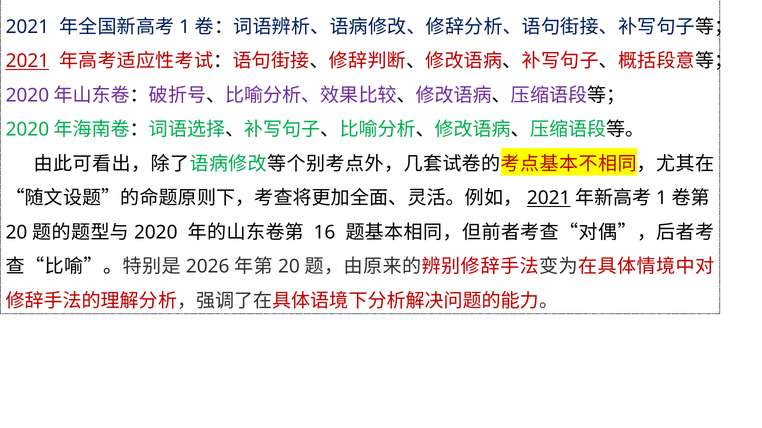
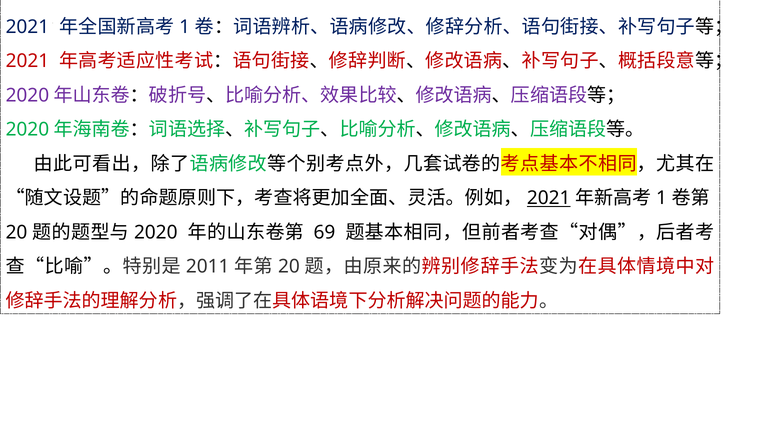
2021 underline: present -> none (27, 61)
16: 16 -> 69 (324, 233)
2026: 2026 -> 2011 (208, 267)
